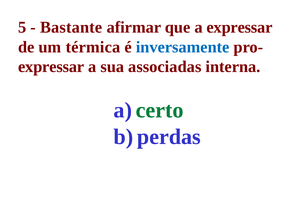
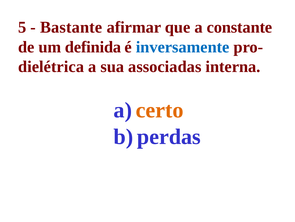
a expressar: expressar -> constante (239, 27)
térmica: térmica -> definida (93, 47)
expressar: expressar -> dielétrica (51, 67)
certo colour: green -> orange (160, 110)
